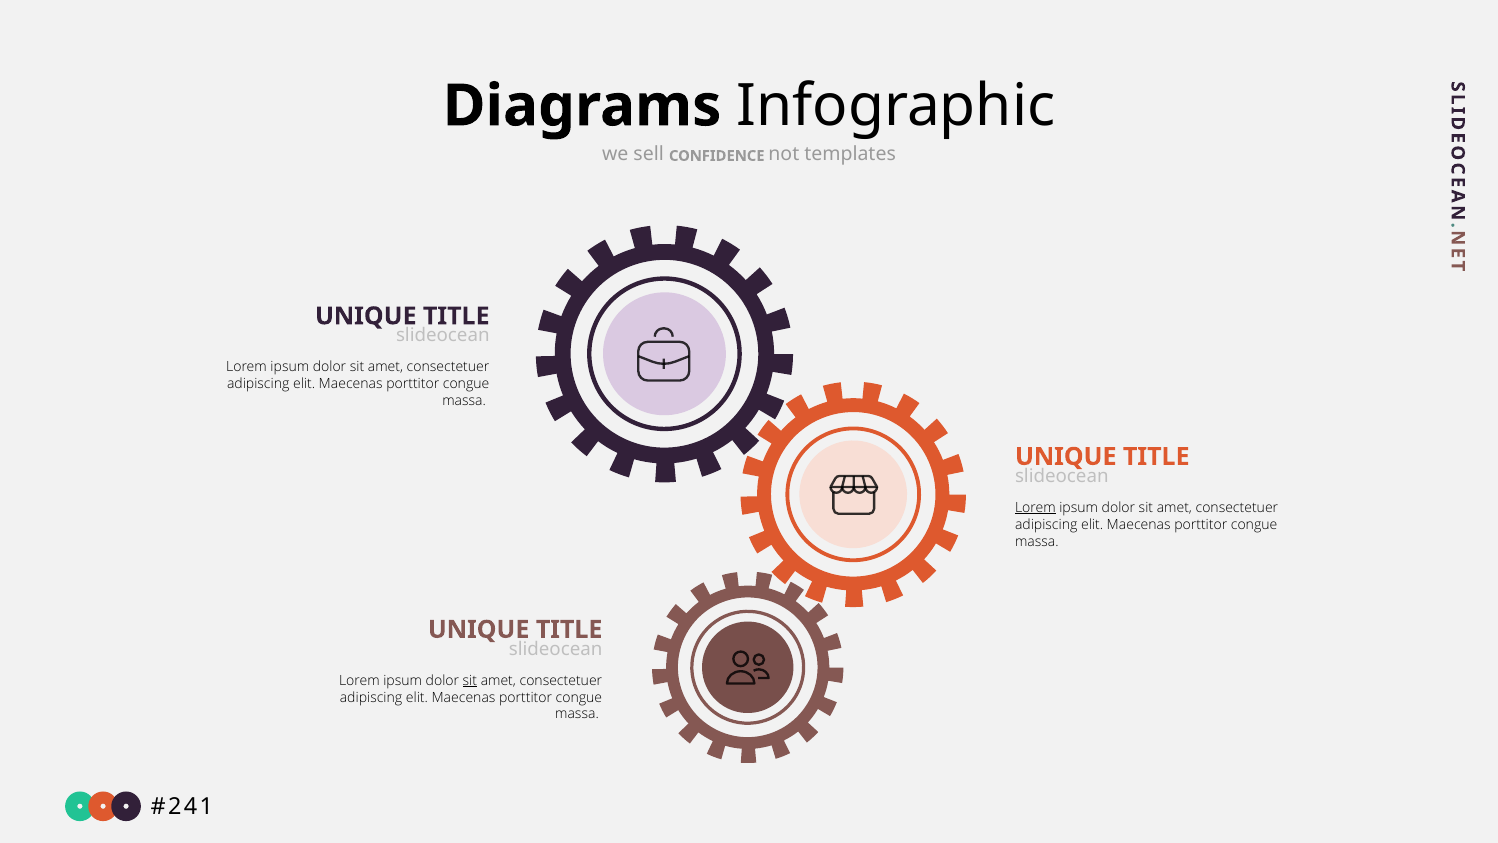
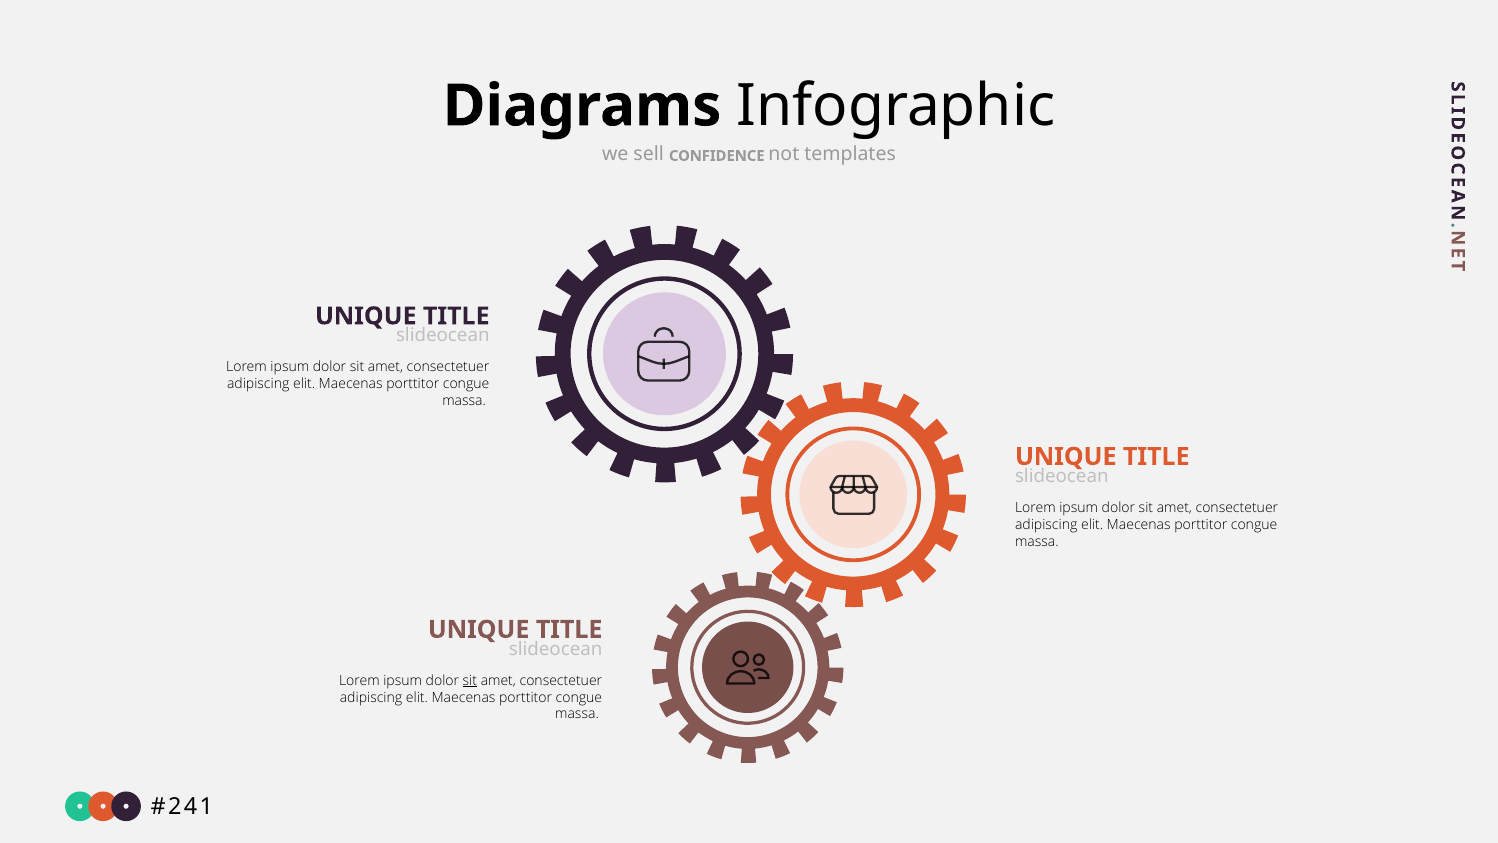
Lorem underline: present -> none (1035, 507)
